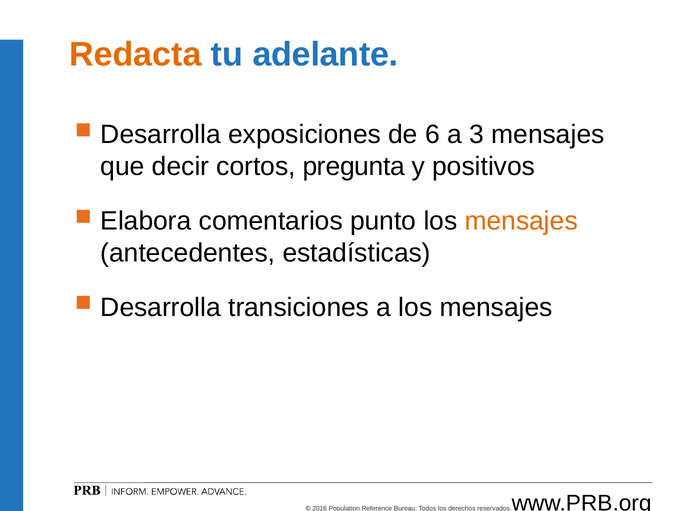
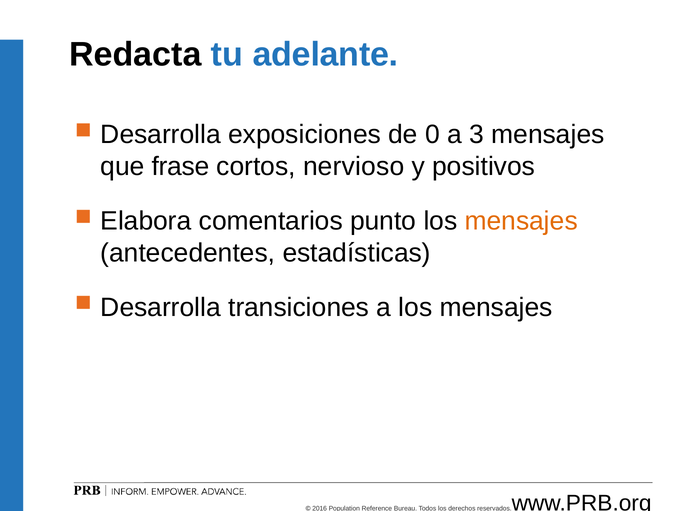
Redacta colour: orange -> black (135, 54)
6: 6 -> 0 (433, 135)
decir: decir -> frase (181, 166)
pregunta: pregunta -> nervioso (354, 166)
